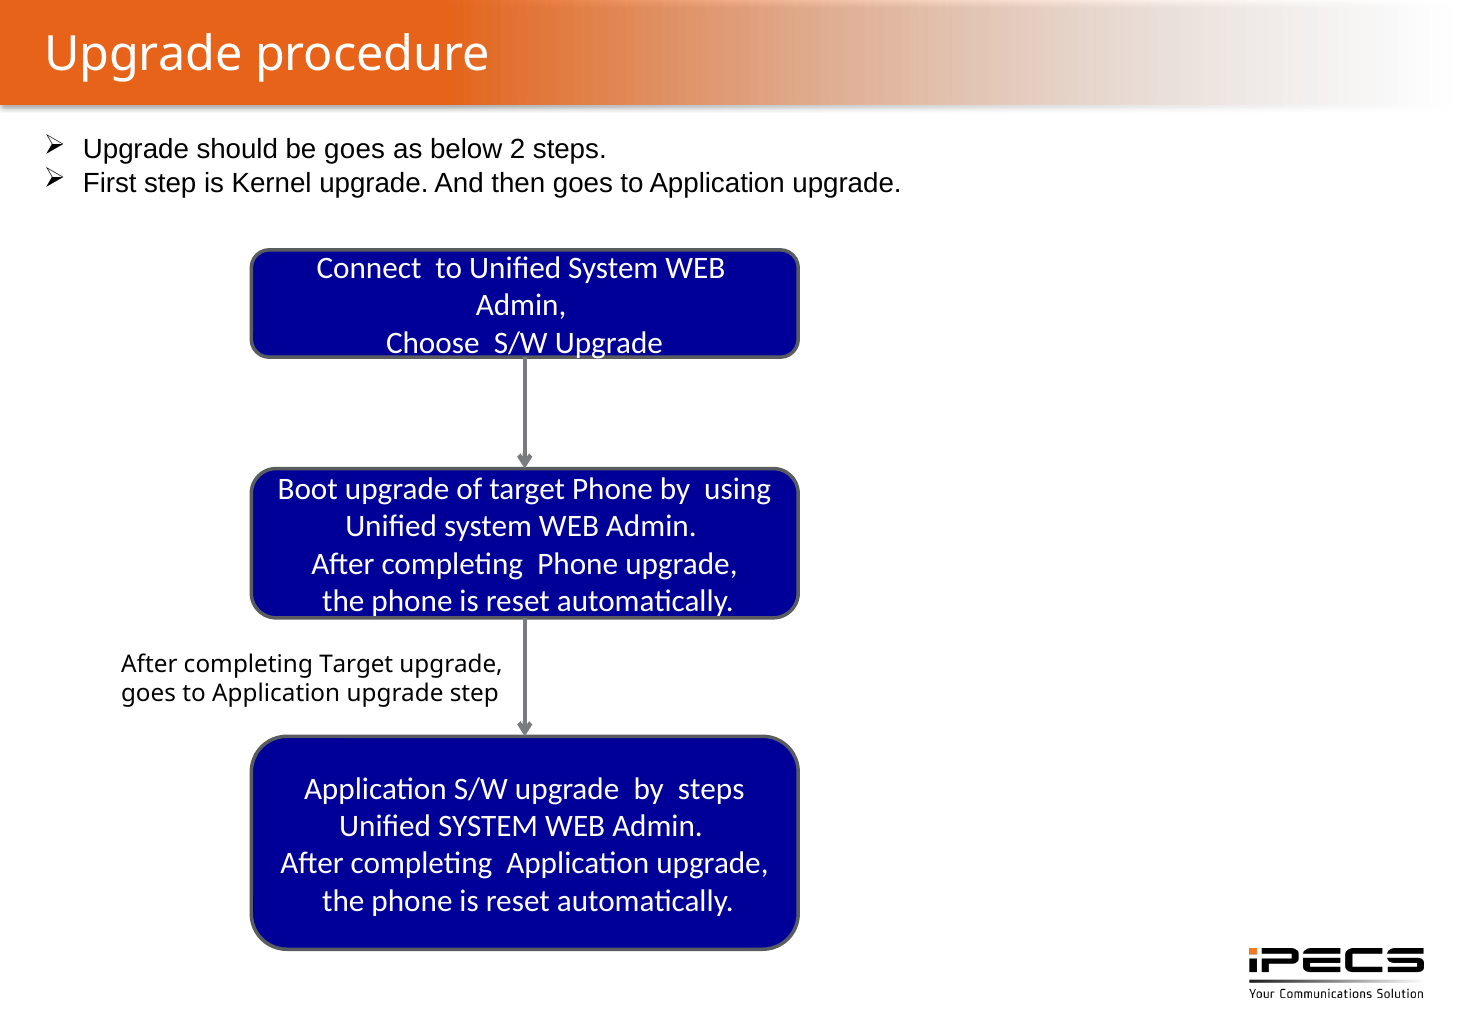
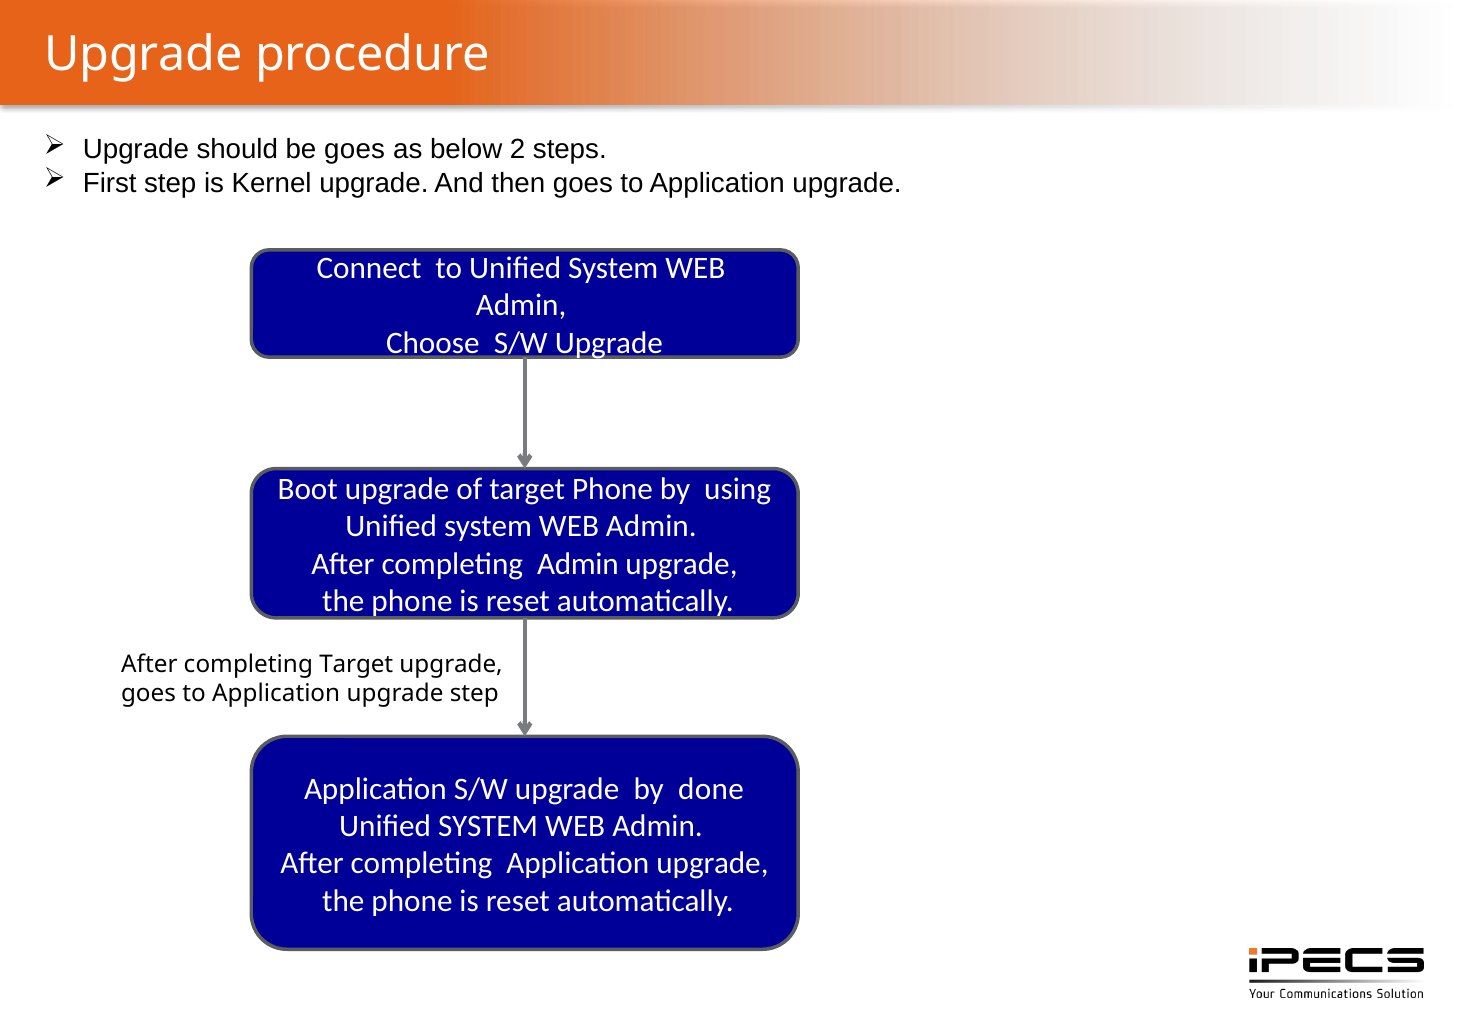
completing Phone: Phone -> Admin (578, 564)
by steps: steps -> done (711, 788)
